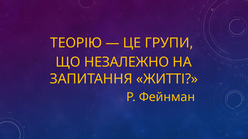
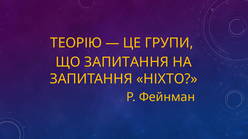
ЩО НЕЗАЛЕЖНО: НЕЗАЛЕЖНО -> ЗАПИТАННЯ (126, 62)
ЖИТТІ: ЖИТТІ -> НІХТО (167, 79)
